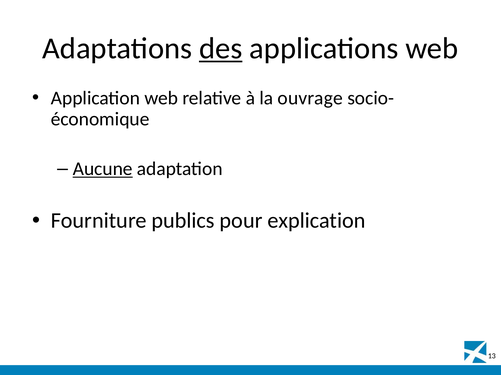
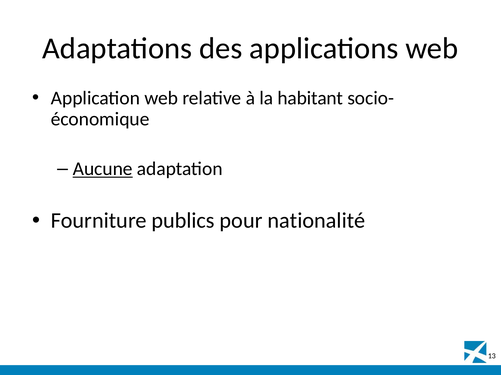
des underline: present -> none (221, 48)
ouvrage: ouvrage -> habitant (310, 98)
explication: explication -> nationalité (316, 221)
